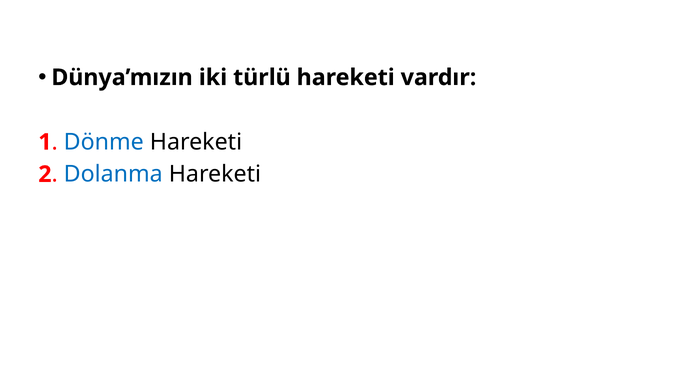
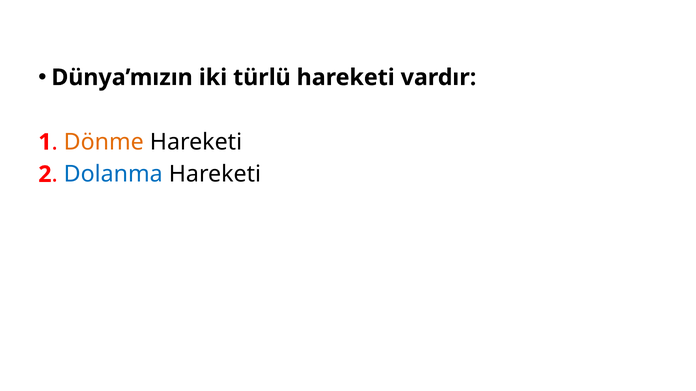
Dönme colour: blue -> orange (104, 142)
